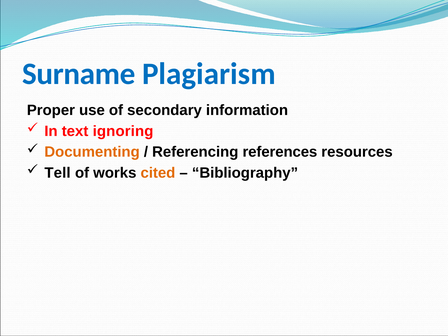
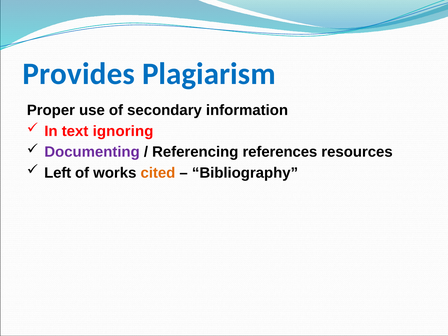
Surname: Surname -> Provides (79, 74)
Documenting colour: orange -> purple (92, 152)
Tell: Tell -> Left (58, 173)
